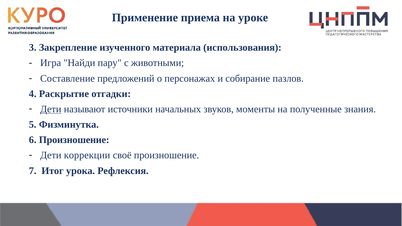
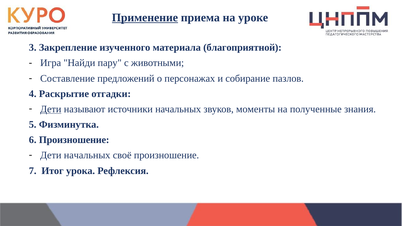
Применение underline: none -> present (145, 18)
использования: использования -> благоприятной (242, 48)
Дети коррекции: коррекции -> начальных (87, 155)
